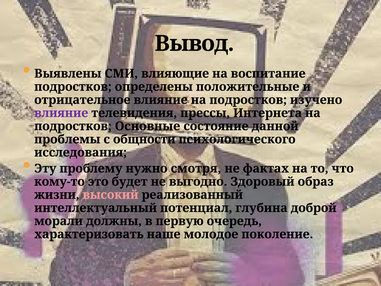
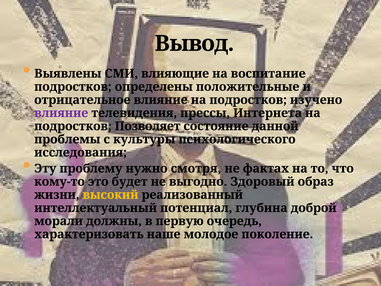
Основные: Основные -> Позволяет (148, 126)
общности: общности -> культуры (144, 139)
высокий colour: pink -> yellow (111, 195)
